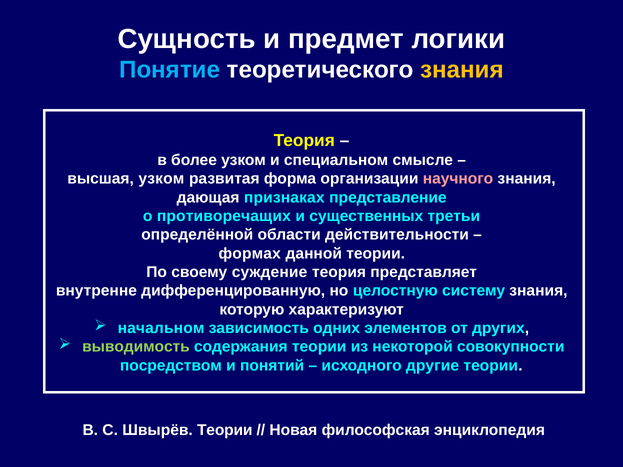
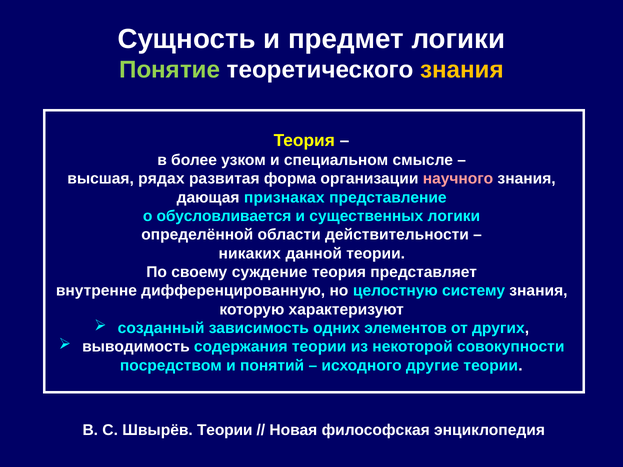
Понятие colour: light blue -> light green (170, 70)
высшая узком: узком -> рядах (161, 179)
противоречащих: противоречащих -> обусловливается (224, 216)
существенных третьи: третьи -> логики (454, 216)
формах: формах -> никаких (250, 254)
начальном: начальном -> созданный (161, 328)
выводимость colour: light green -> white (136, 347)
